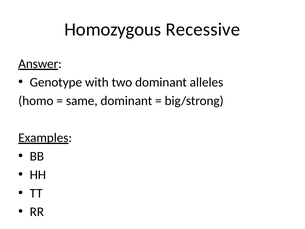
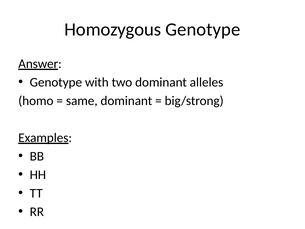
Homozygous Recessive: Recessive -> Genotype (203, 30)
